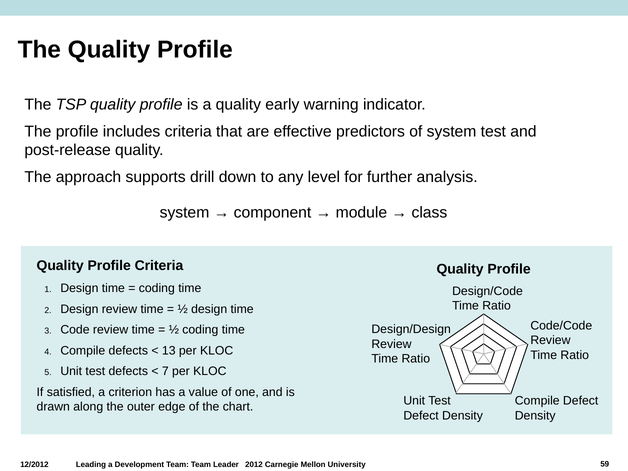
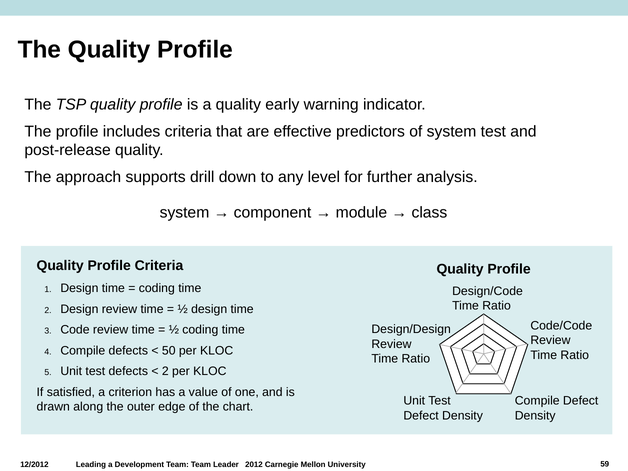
13: 13 -> 50 (169, 351)
7: 7 -> 2 (165, 371)
